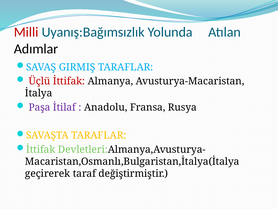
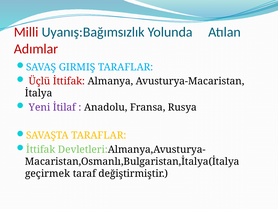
Adımlar colour: black -> red (36, 49)
Paşa: Paşa -> Yeni (40, 107)
geçirerek: geçirerek -> geçirmek (48, 173)
